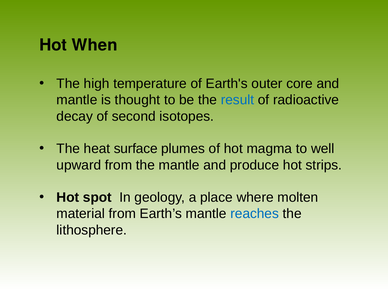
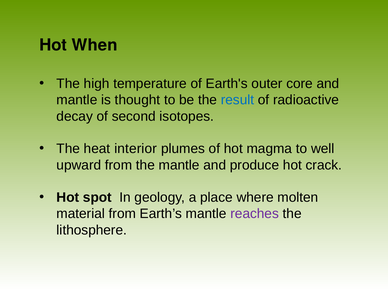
surface: surface -> interior (136, 149)
strips: strips -> crack (324, 165)
reaches colour: blue -> purple (255, 214)
